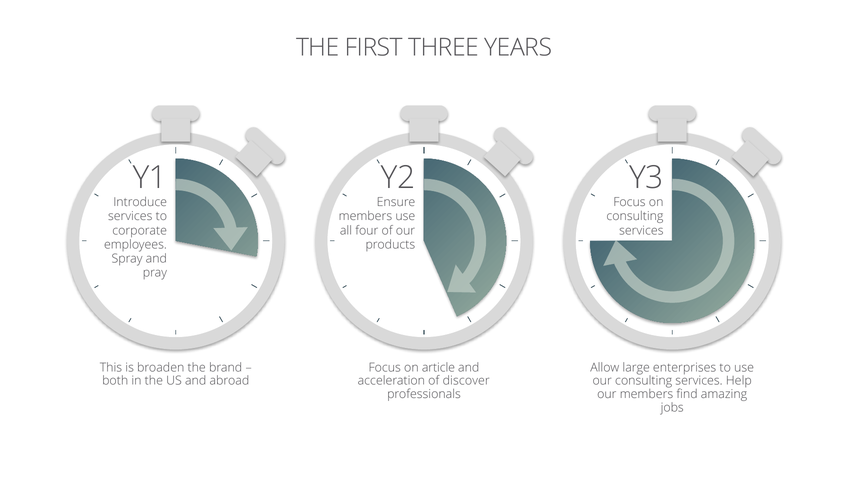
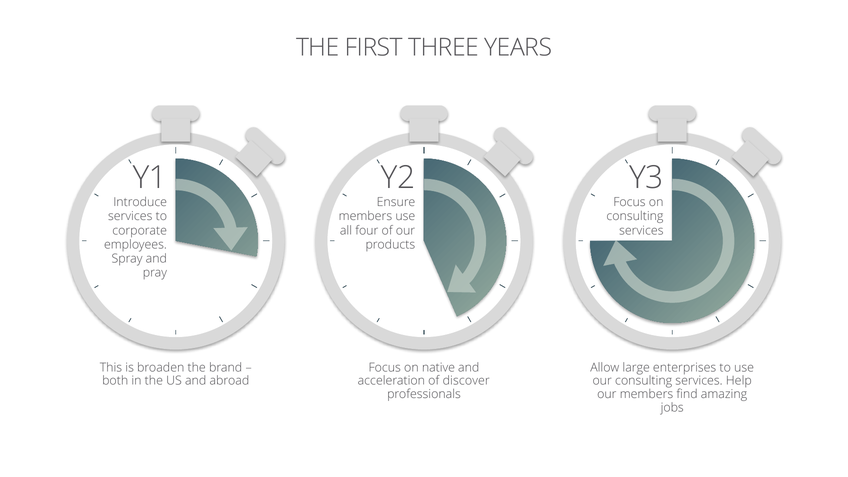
article: article -> native (438, 367)
